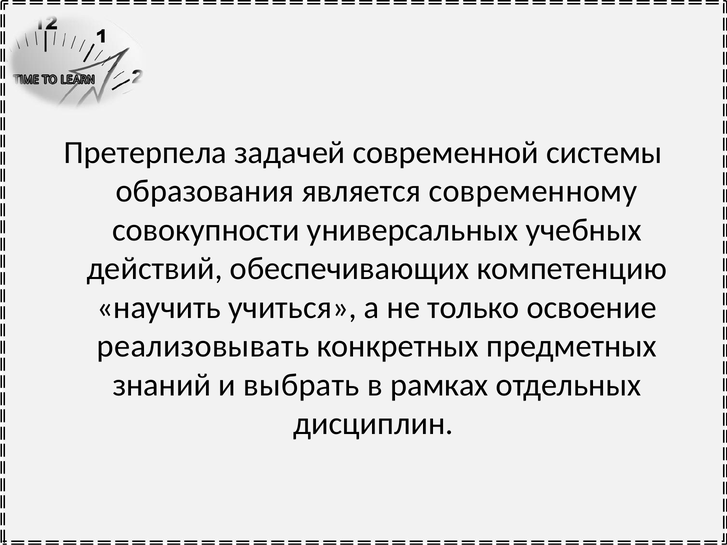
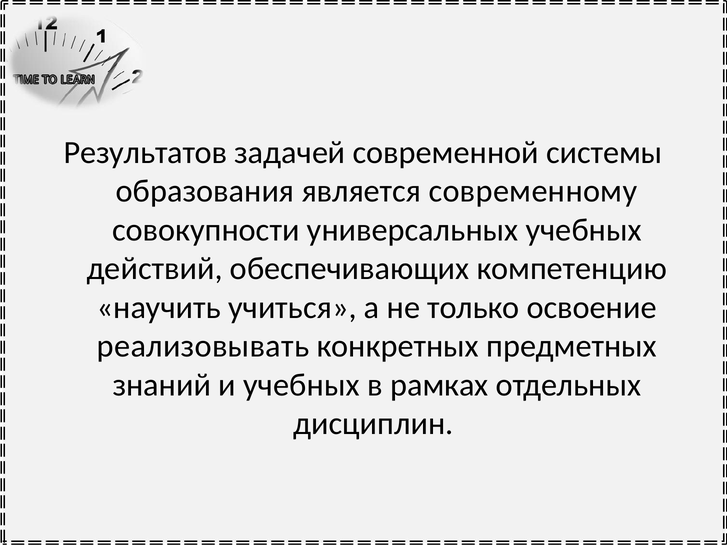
Претерпела: Претерпела -> Результатов (145, 153)
и выбрать: выбрать -> учебных (302, 385)
